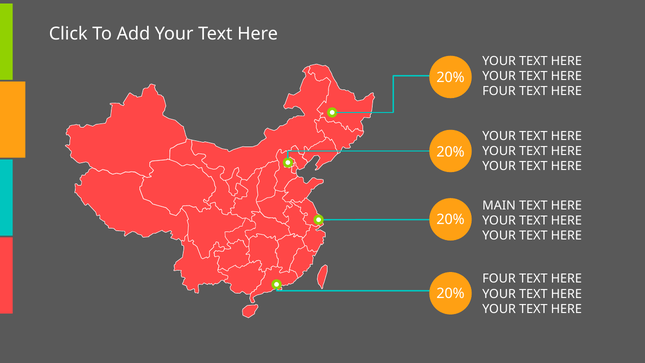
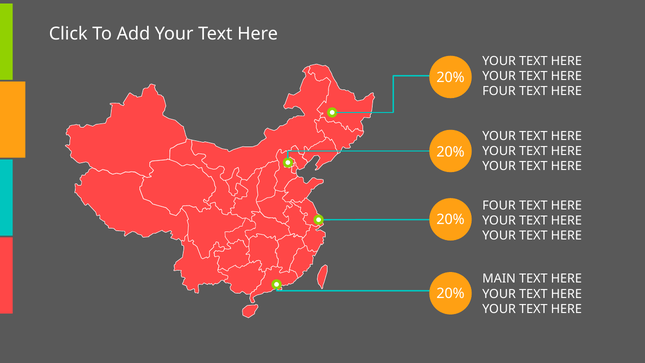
MAIN: MAIN -> FOUR (499, 205)
FOUR: FOUR -> MAIN (499, 279)
